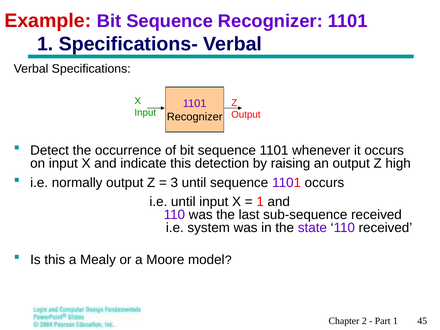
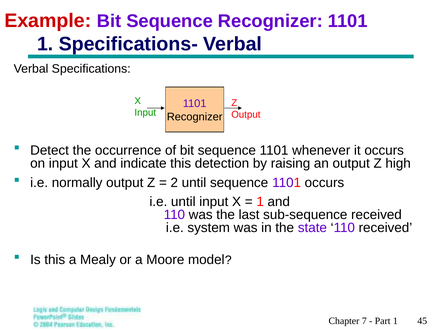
3: 3 -> 2 (174, 183)
2: 2 -> 7 (364, 321)
